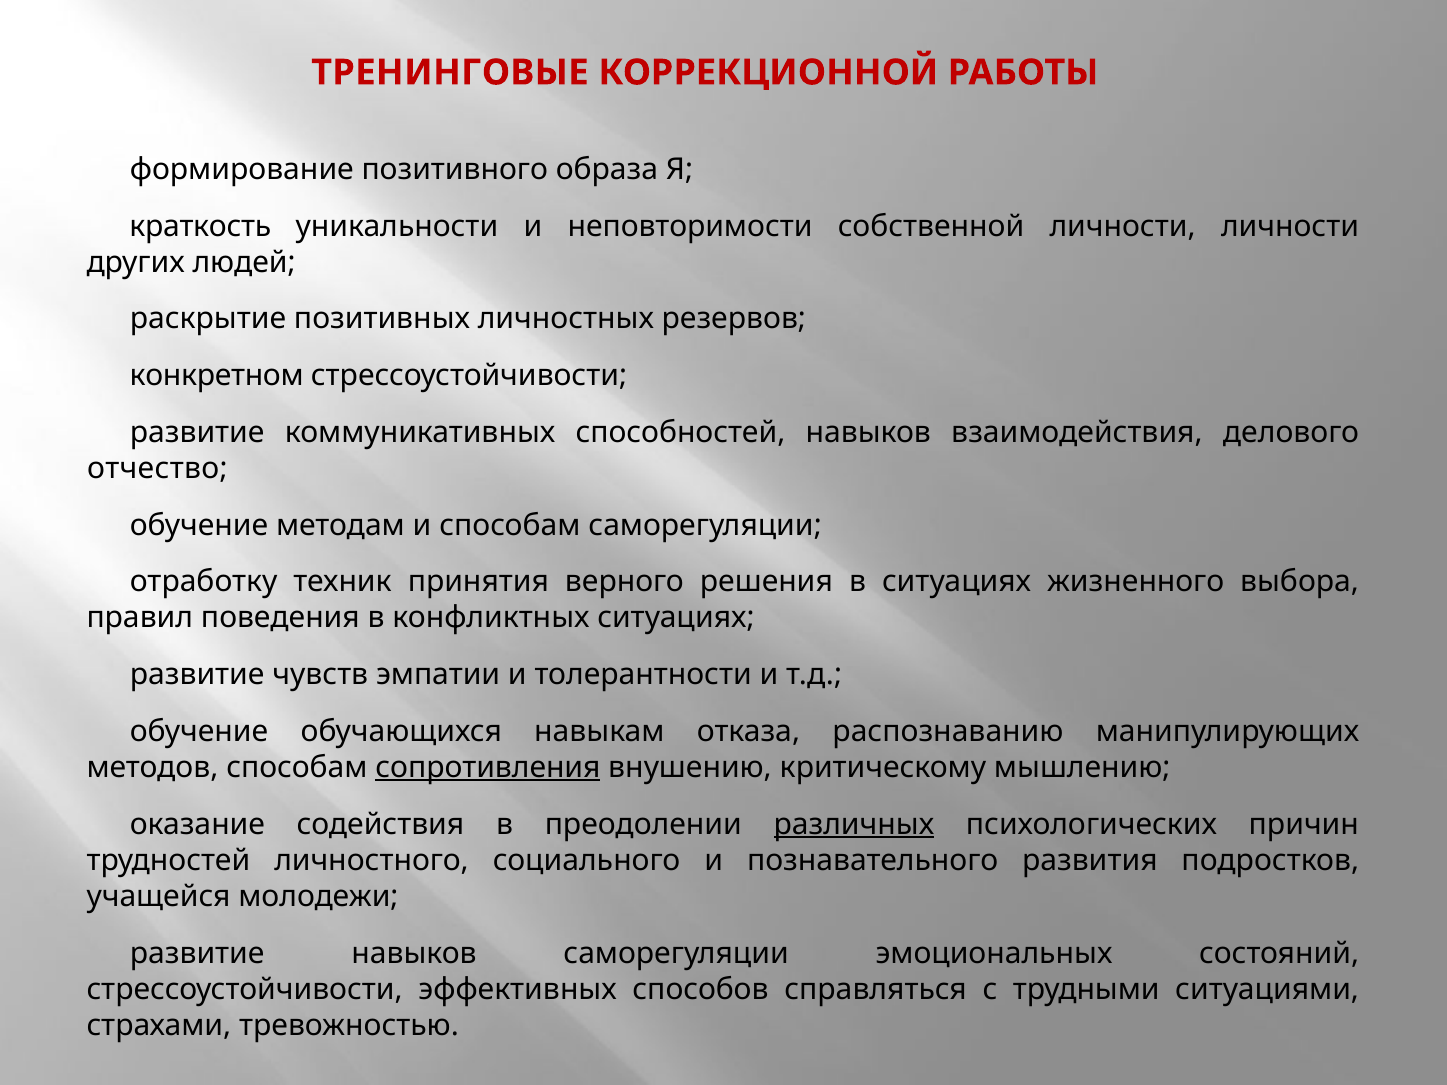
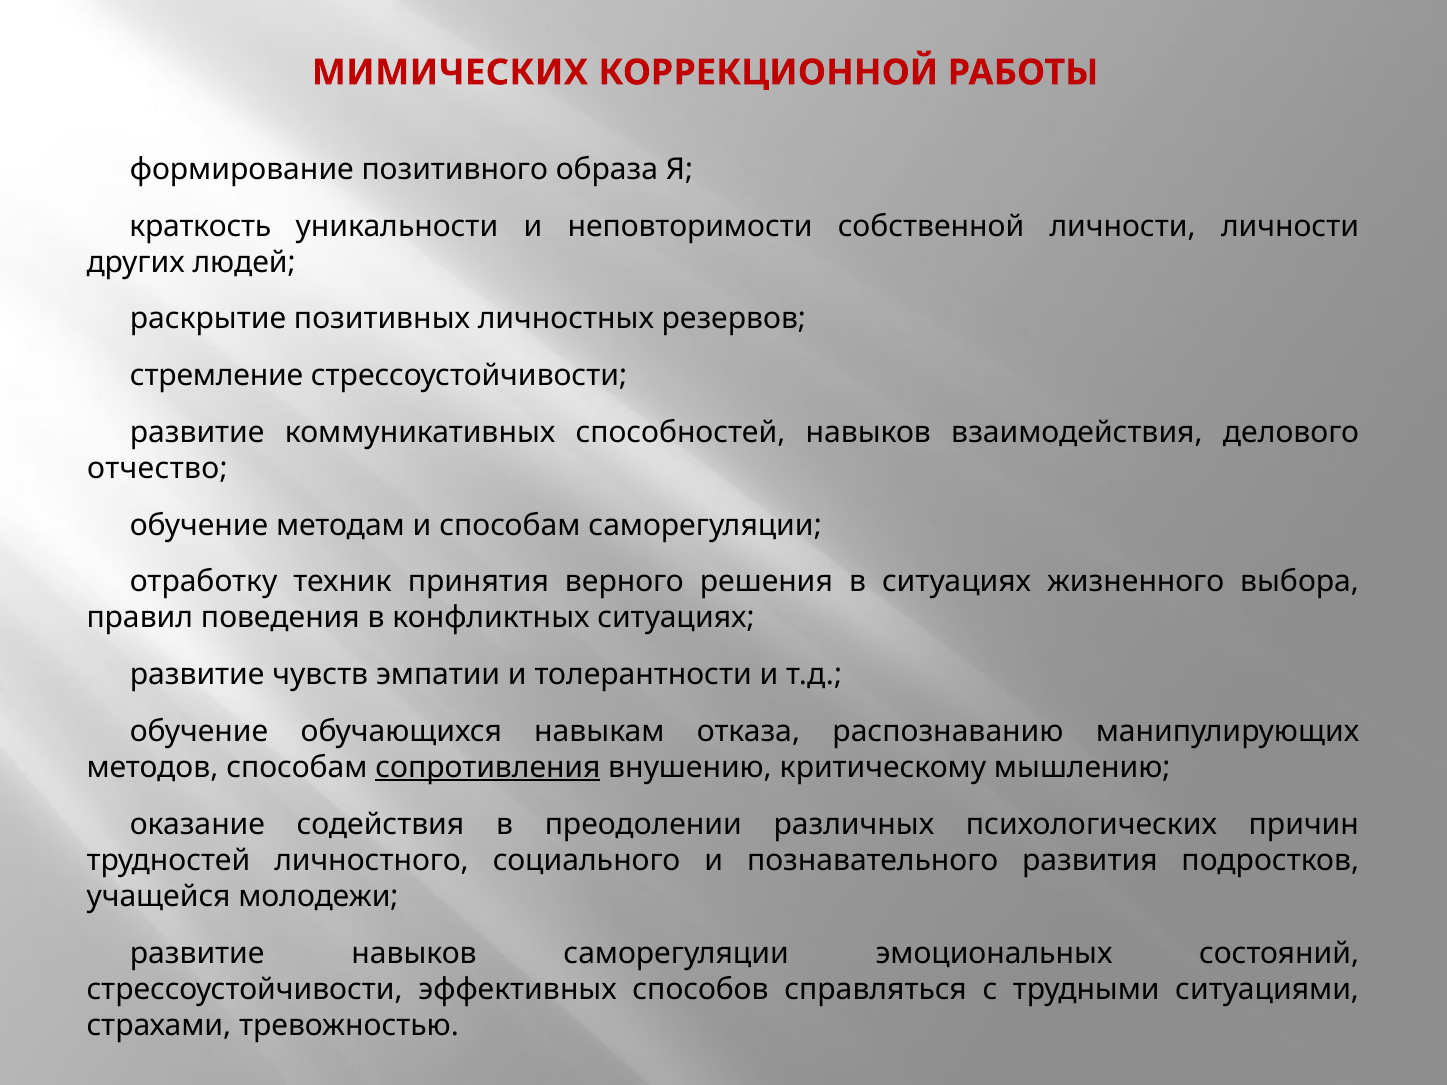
ТРЕНИНГОВЫЕ: ТРЕНИНГОВЫЕ -> МИМИЧЕСКИХ (450, 73)
конкретном: конкретном -> стремление (217, 376)
различных underline: present -> none (854, 824)
